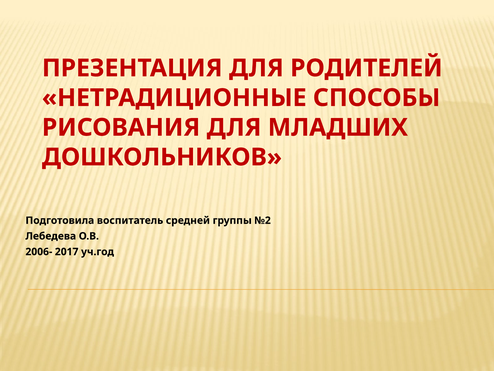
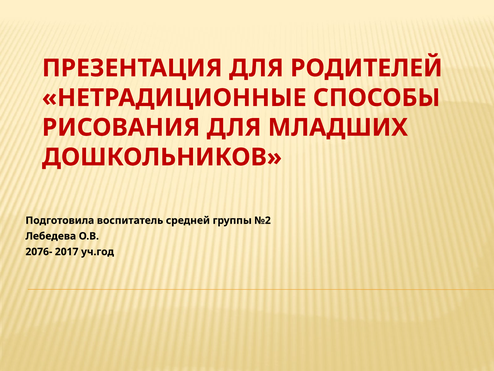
2006-: 2006- -> 2076- (39, 251)
